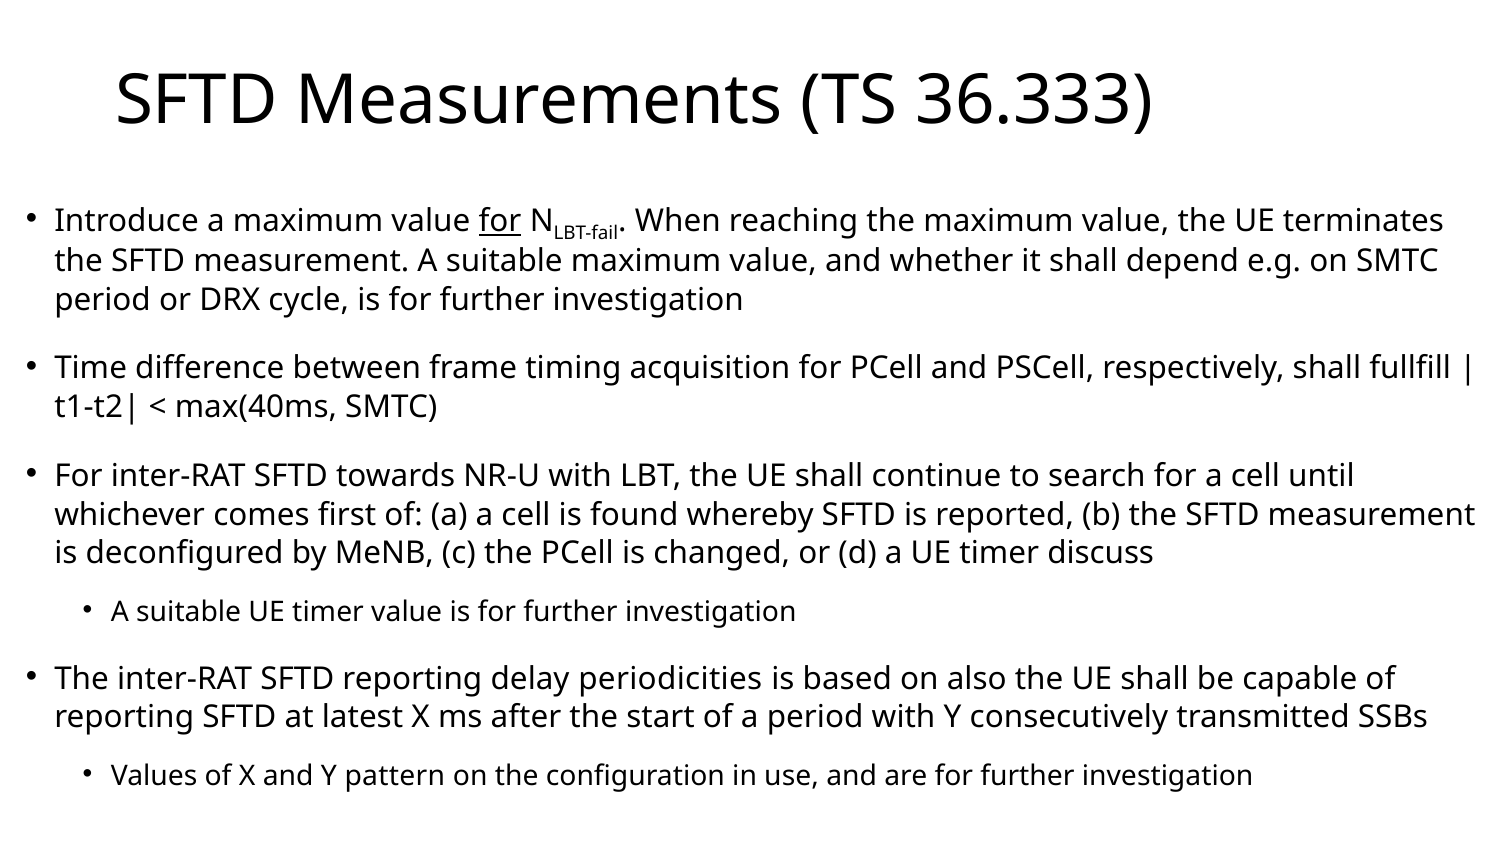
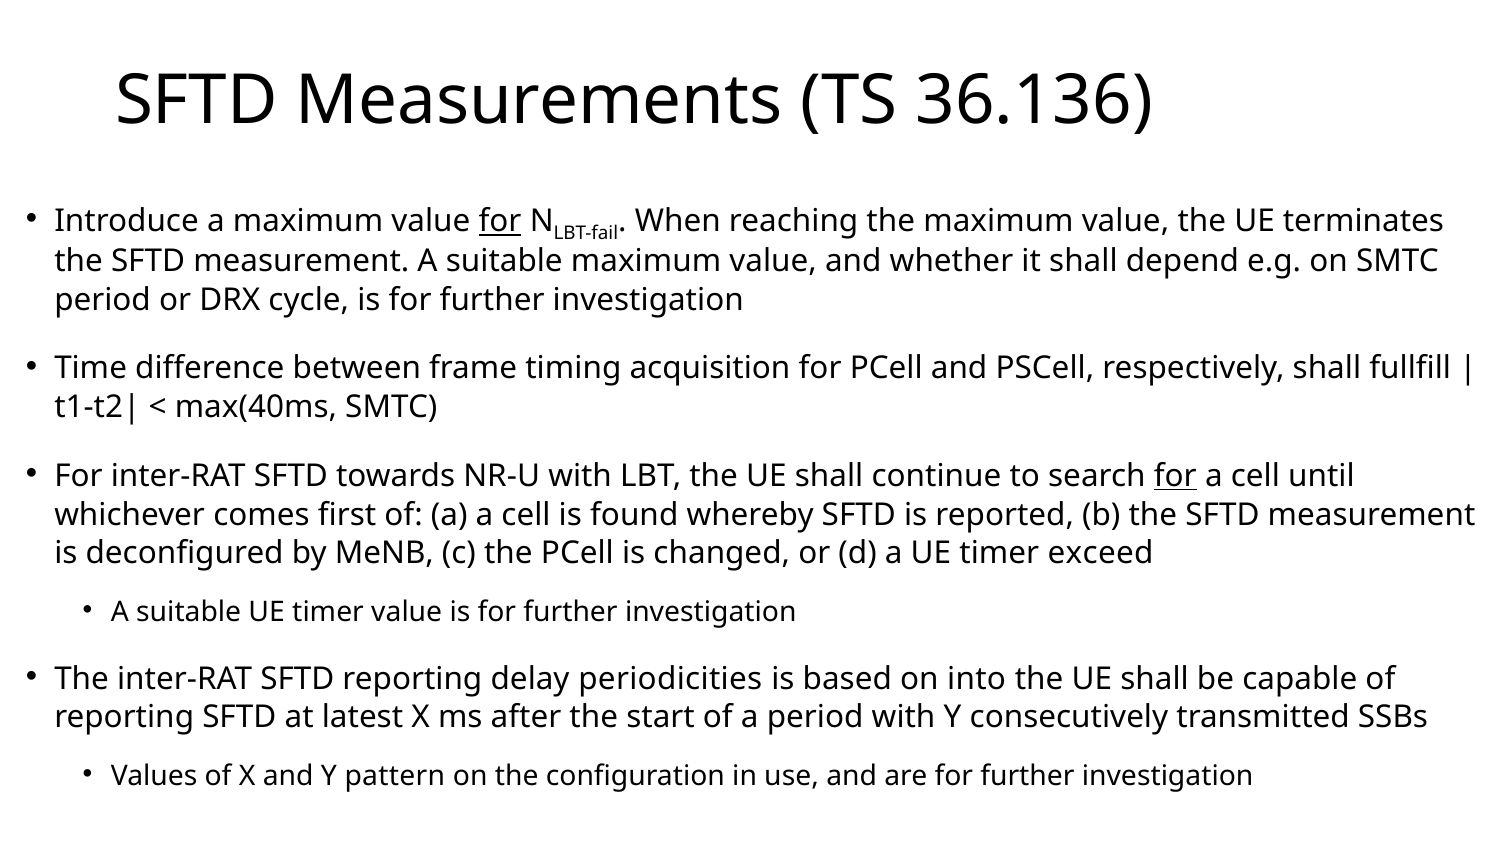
36.333: 36.333 -> 36.136 (1034, 100)
for underline: none -> present (1175, 476)
discuss: discuss -> exceed (1101, 553)
also: also -> into (977, 679)
